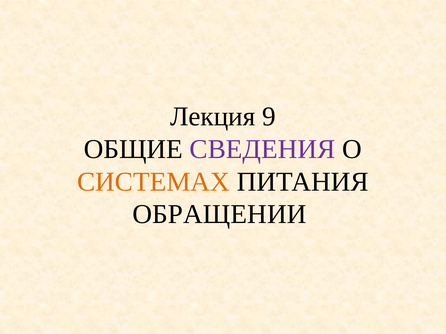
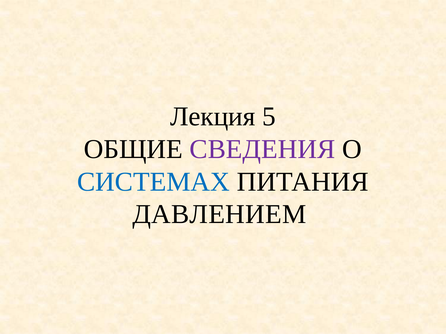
9: 9 -> 5 (269, 117)
СИСТЕМАХ colour: orange -> blue (154, 182)
ОБРАЩЕНИИ: ОБРАЩЕНИИ -> ДАВЛЕНИЕМ (219, 215)
